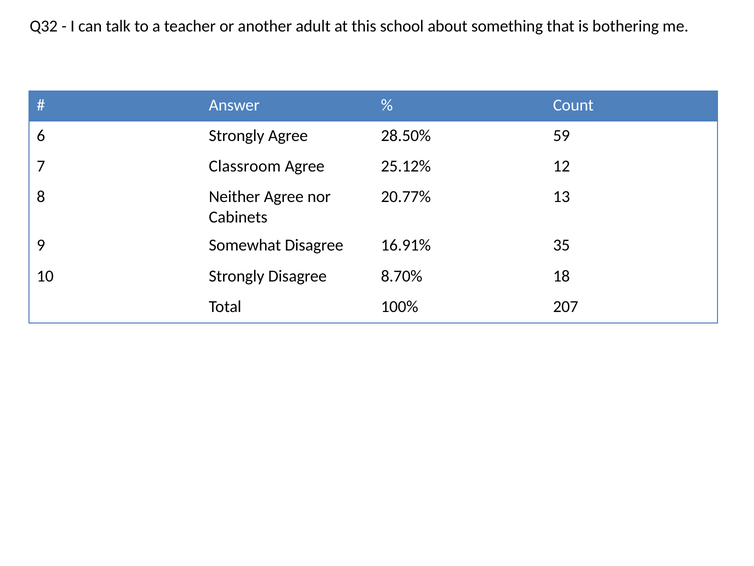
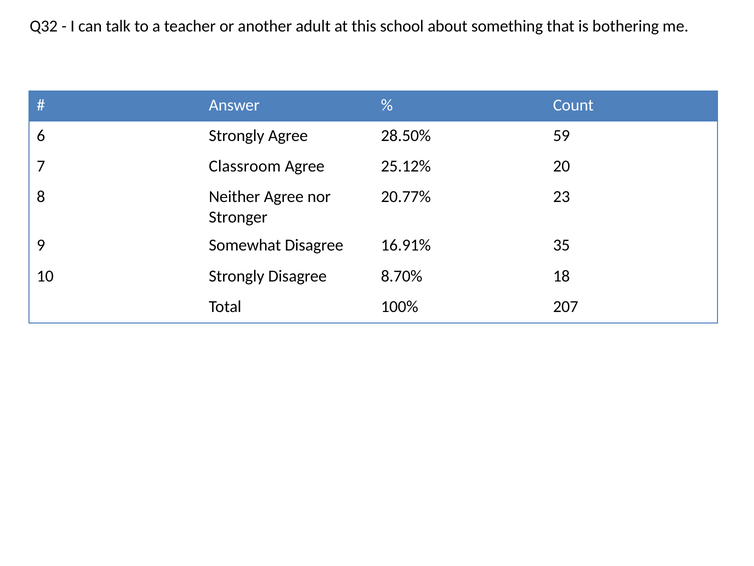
12: 12 -> 20 (562, 166)
13: 13 -> 23 (562, 197)
Cabinets: Cabinets -> Stronger (238, 217)
